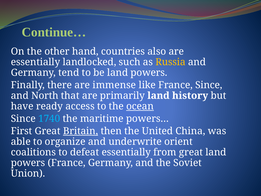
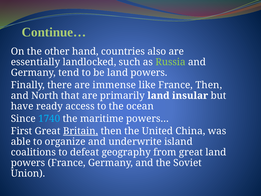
Russia colour: yellow -> light green (170, 62)
France Since: Since -> Then (209, 85)
history: history -> insular (190, 96)
ocean underline: present -> none (140, 106)
orient: orient -> island (178, 142)
defeat essentially: essentially -> geography (126, 152)
